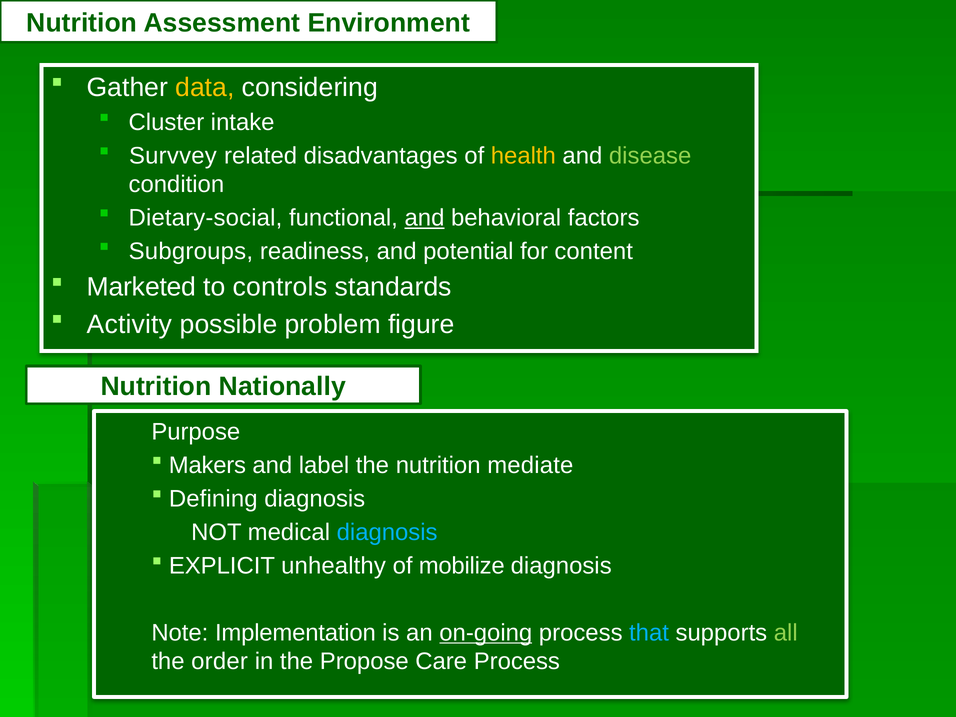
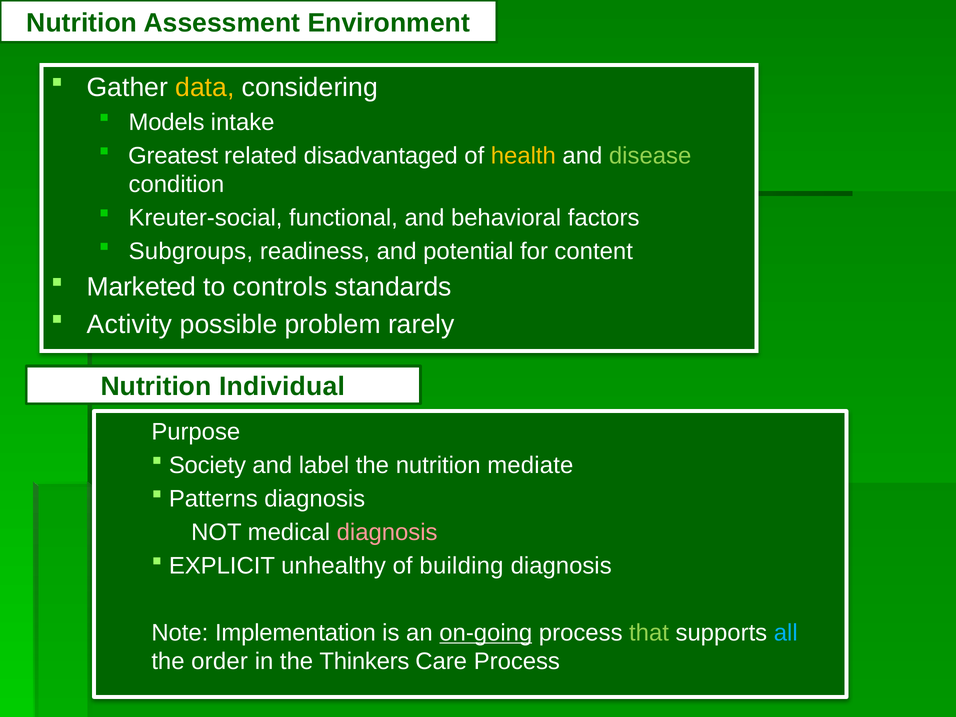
Cluster: Cluster -> Models (167, 122)
Survvey: Survvey -> Greatest (173, 156)
disadvantages: disadvantages -> disadvantaged (381, 156)
Dietary-social: Dietary-social -> Kreuter-social (206, 218)
and underline: present -> none (424, 218)
figure: figure -> rarely (421, 324)
Nationally: Nationally -> Individual (282, 387)
Makers: Makers -> Society (207, 465)
Defining: Defining -> Patterns (213, 499)
diagnosis colour: light blue -> pink (387, 532)
mobilize: mobilize -> building (462, 566)
that colour: light blue -> light green (649, 633)
all colour: light green -> light blue (786, 633)
Propose: Propose -> Thinkers (364, 661)
